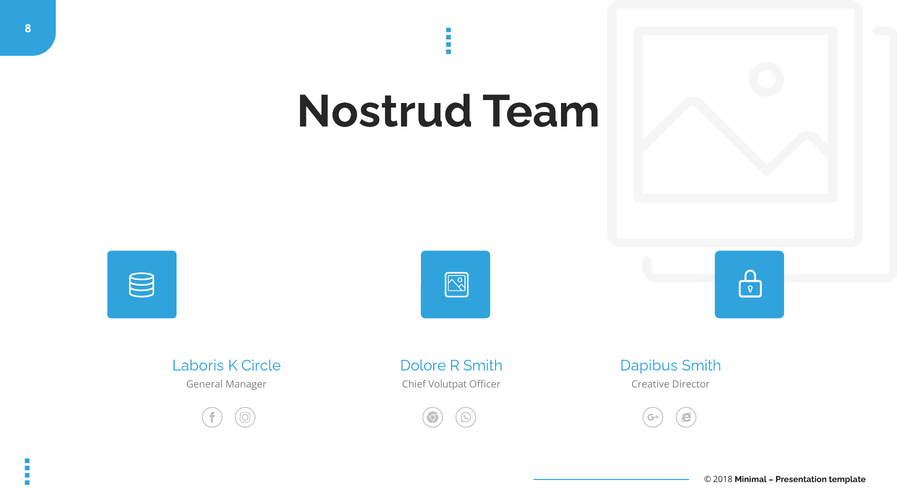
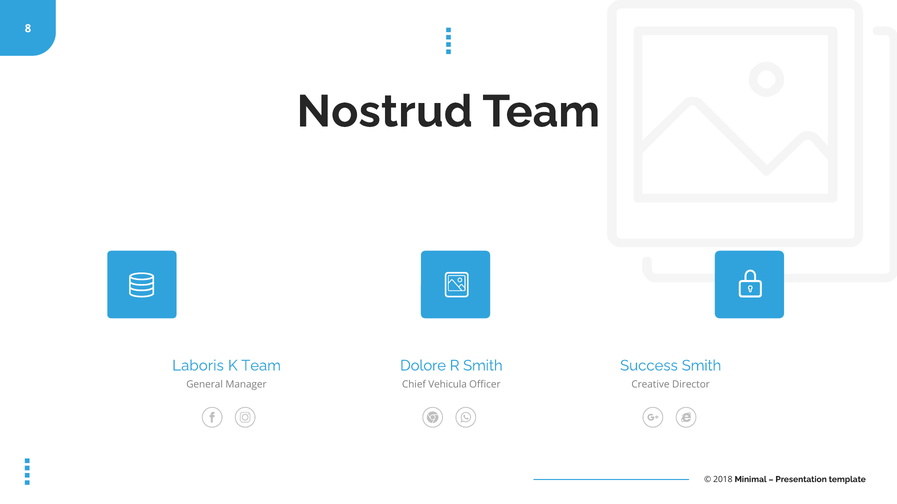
K Circle: Circle -> Team (261, 366)
Dapibus: Dapibus -> Success (649, 366)
Volutpat: Volutpat -> Vehicula (448, 385)
